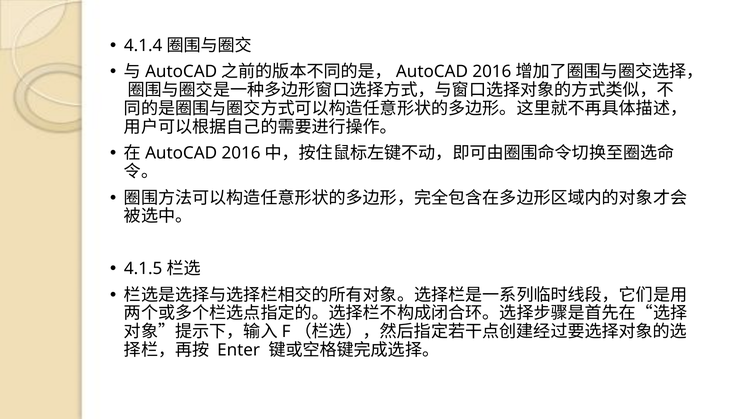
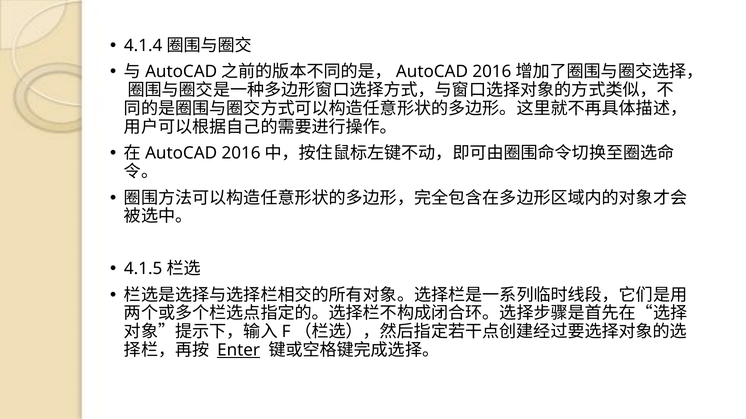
Enter underline: none -> present (239, 351)
